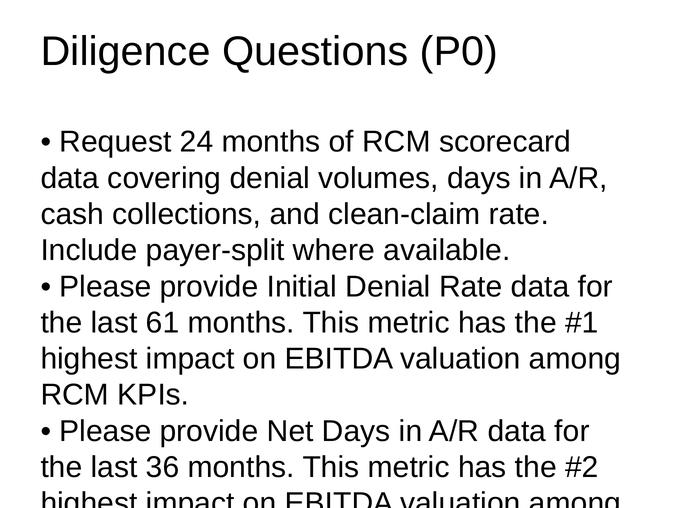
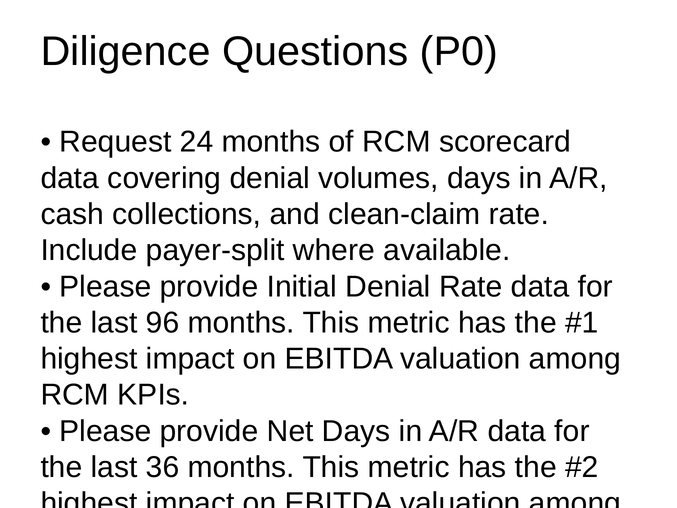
61: 61 -> 96 (163, 323)
